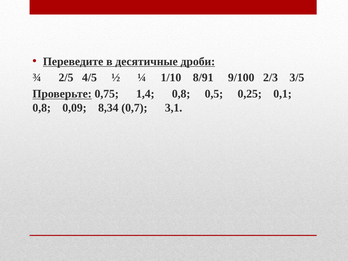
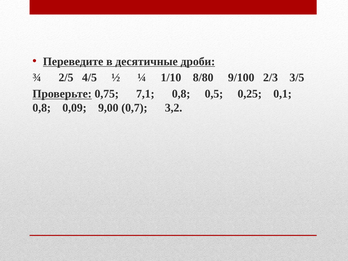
8/91: 8/91 -> 8/80 (203, 78)
1,4: 1,4 -> 7,1 (145, 94)
8,34: 8,34 -> 9,00 (108, 108)
3,1: 3,1 -> 3,2 (174, 108)
